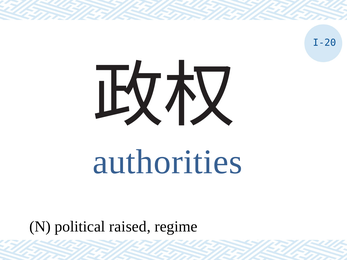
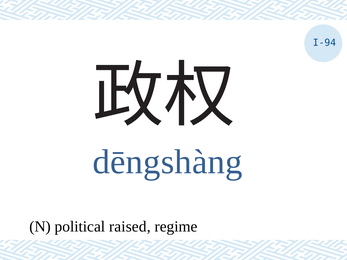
I-20: I-20 -> I-94 (324, 43)
authorities: authorities -> dēngshàng (168, 162)
